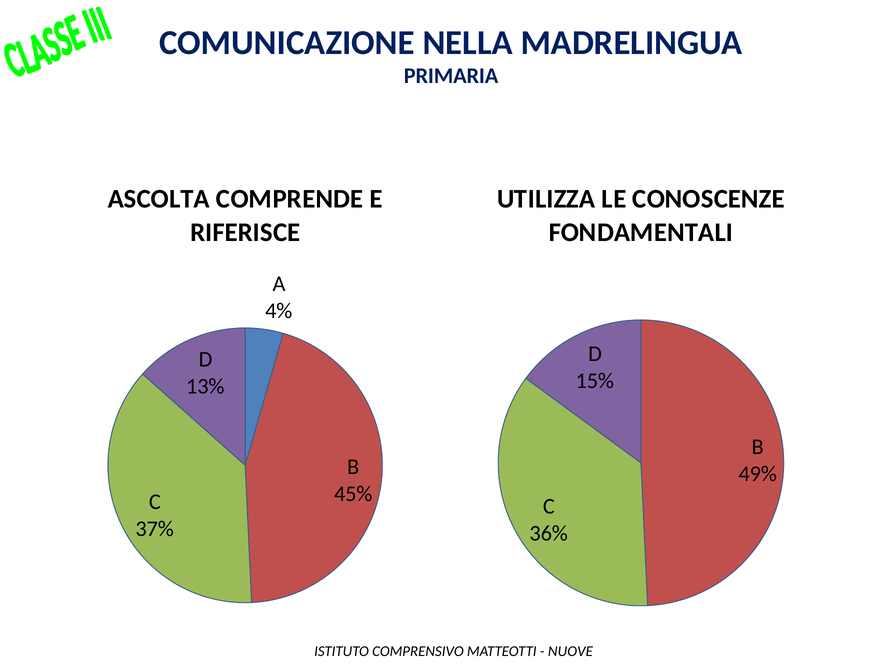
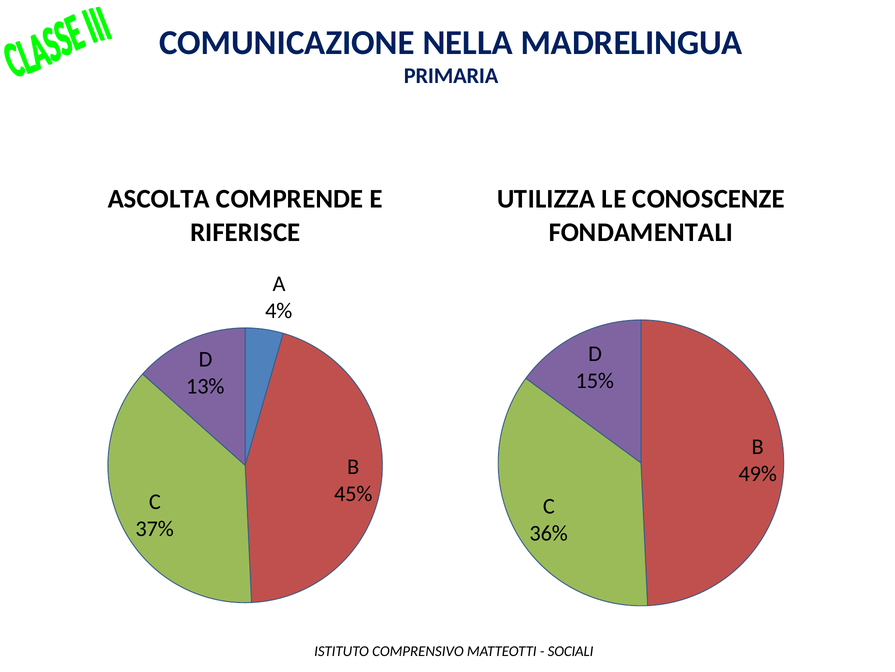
NUOVE: NUOVE -> SOCIALI (571, 651)
